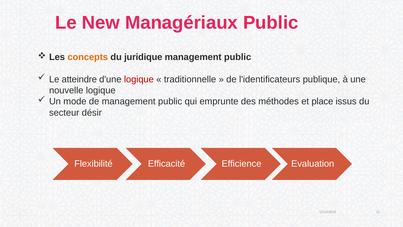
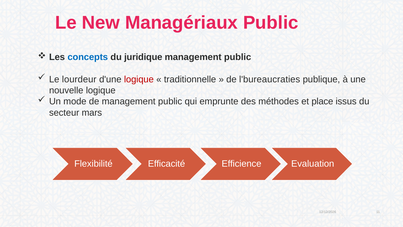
concepts colour: orange -> blue (88, 57)
atteindre: atteindre -> lourdeur (79, 79)
l'identificateurs: l'identificateurs -> l'bureaucraties (270, 79)
désir: désir -> mars (92, 113)
